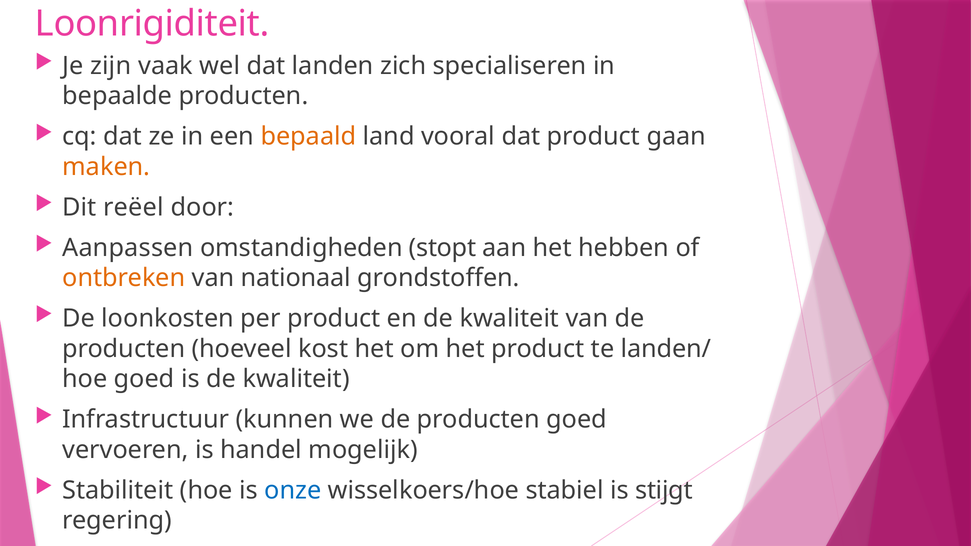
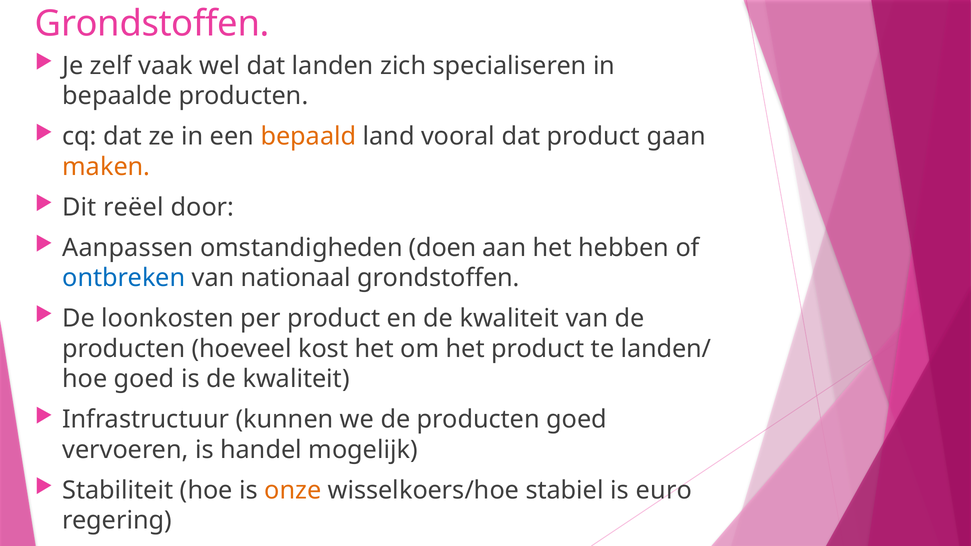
Loonrigiditeit: Loonrigiditeit -> Grondstoffen (152, 24)
zijn: zijn -> zelf (111, 66)
stopt: stopt -> doen (443, 248)
ontbreken colour: orange -> blue (124, 278)
onze colour: blue -> orange (293, 490)
stijgt: stijgt -> euro (664, 490)
